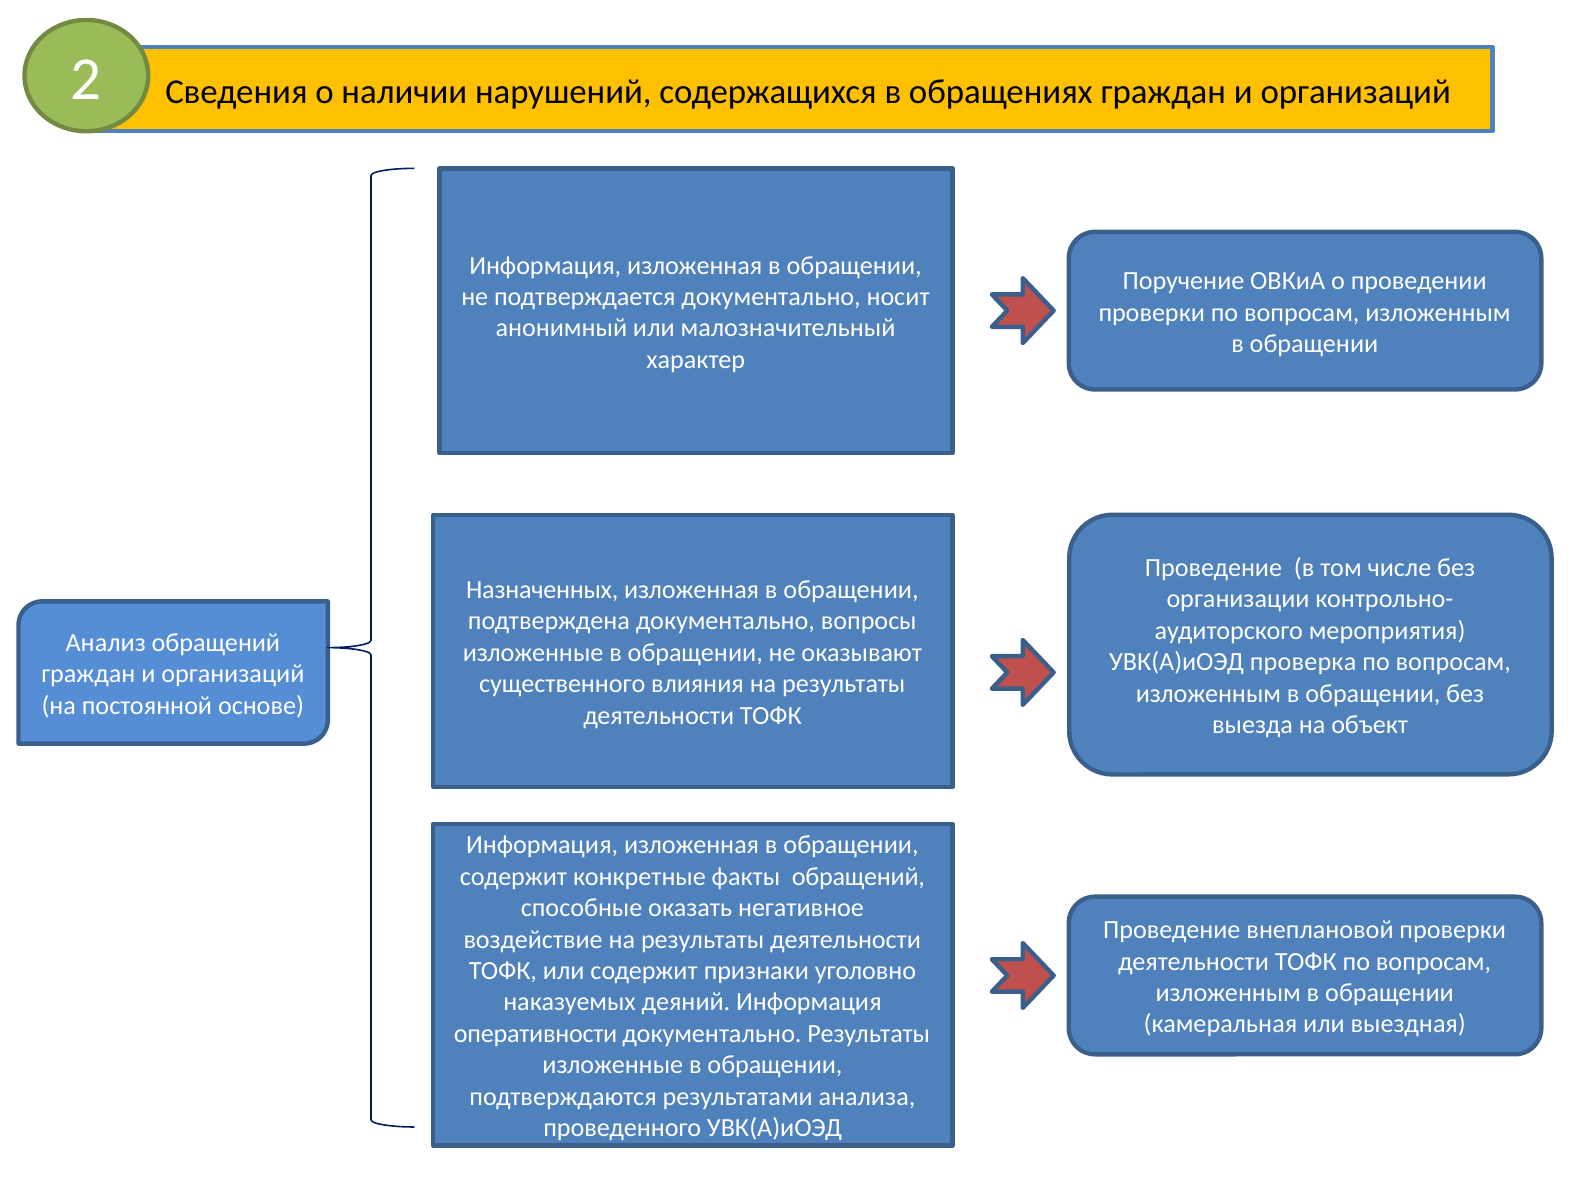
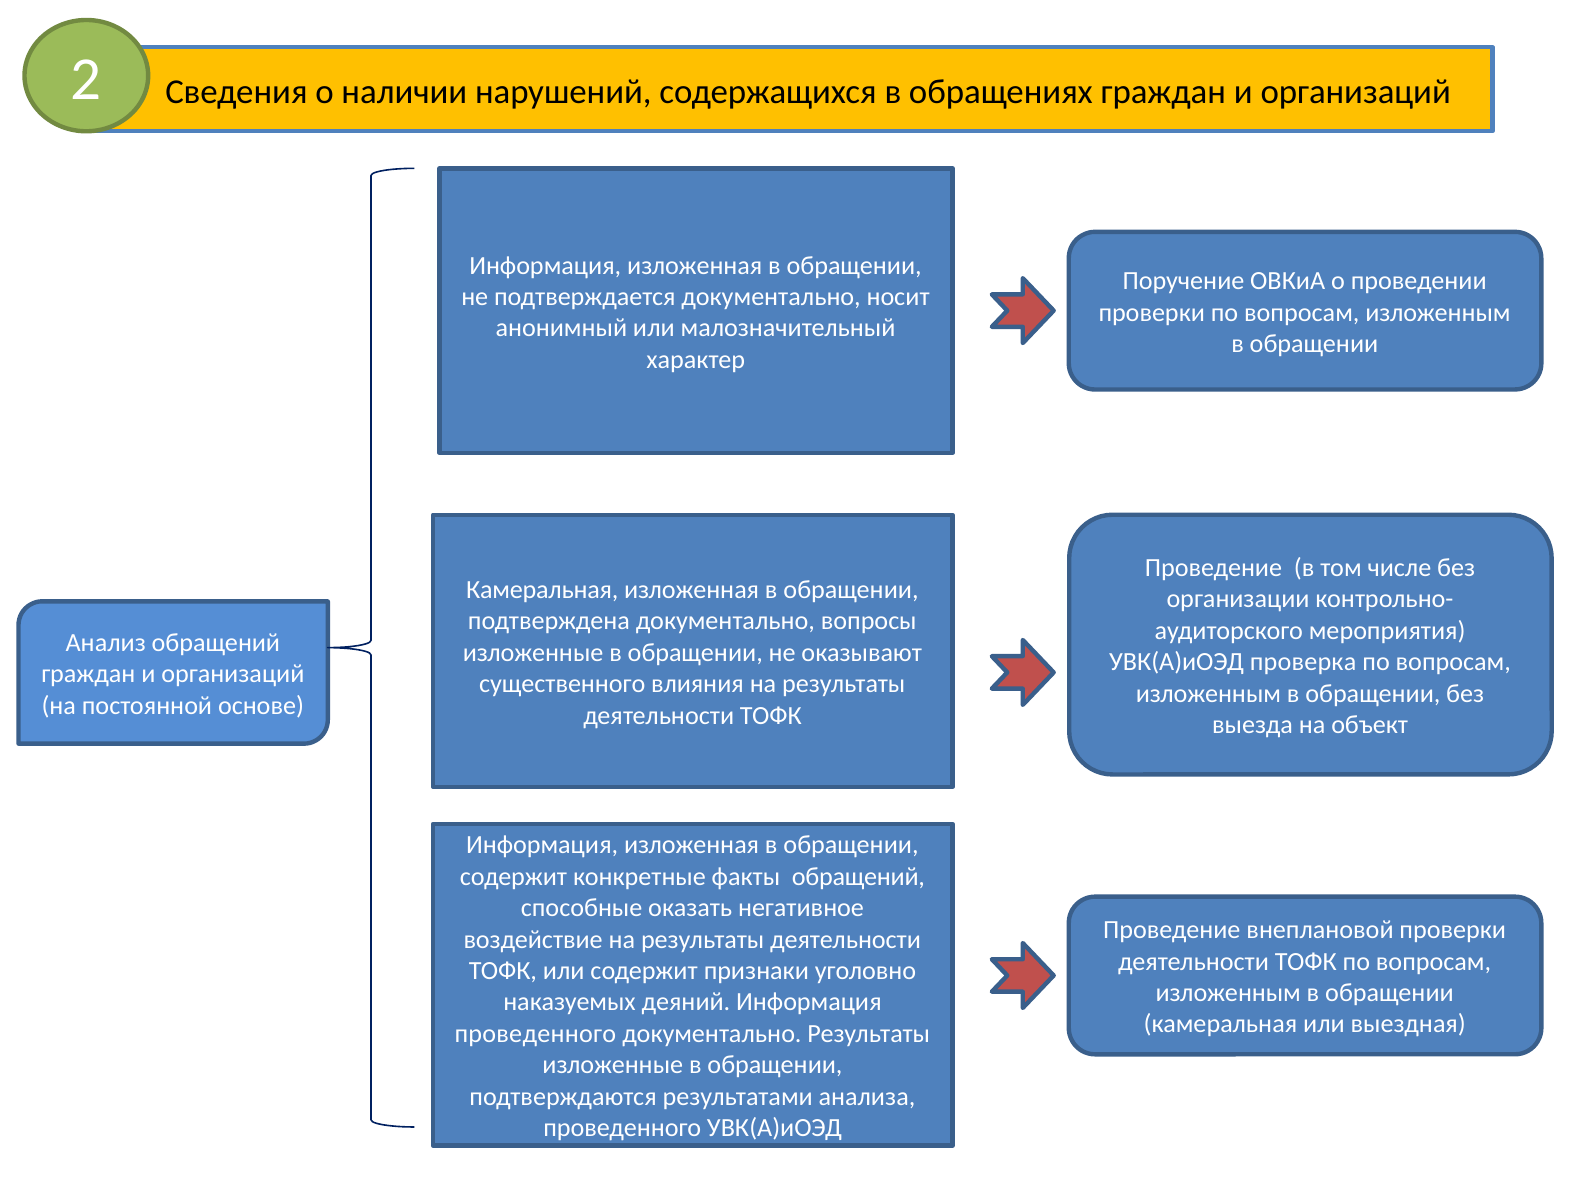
Назначенных: Назначенных -> Камеральная (542, 590)
оперативности: оперативности -> проведенного (535, 1034)
